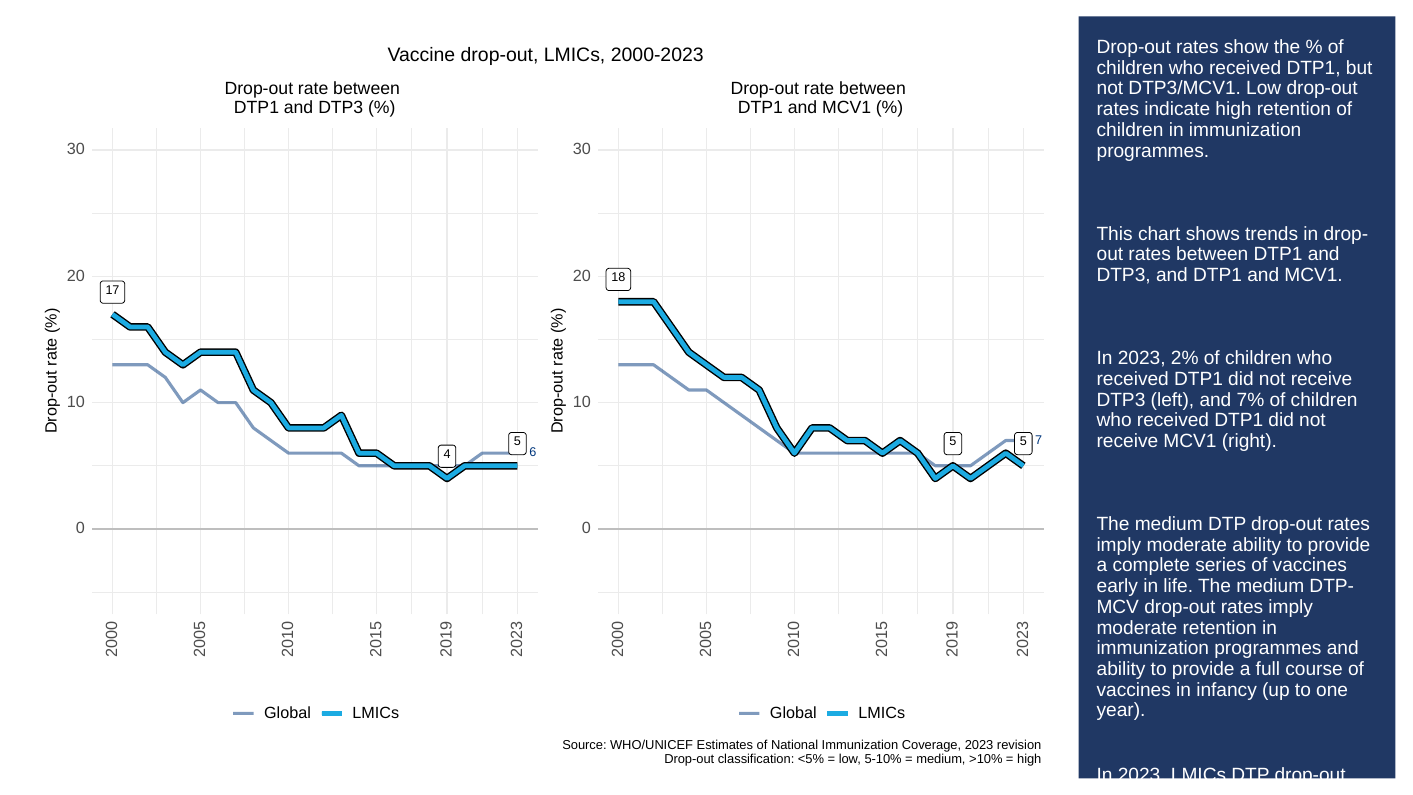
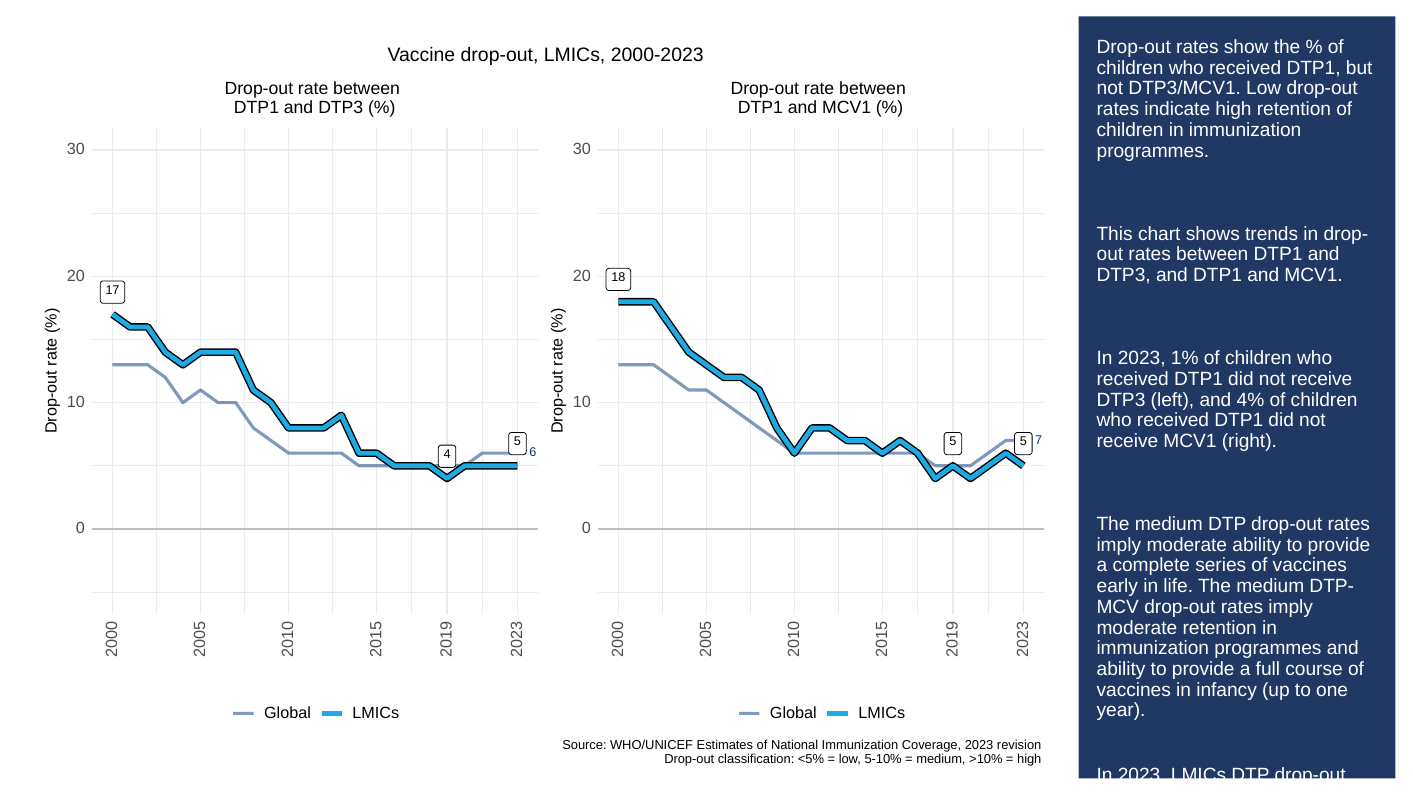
2%: 2% -> 1% (1185, 358)
7%: 7% -> 4% (1250, 400)
